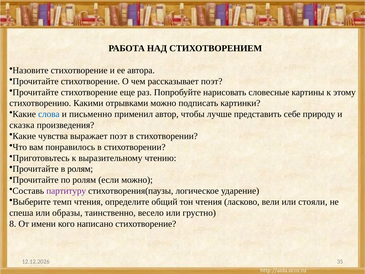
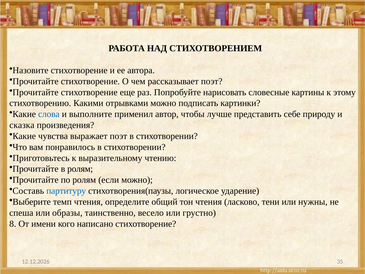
письменно: письменно -> выполните (91, 114)
партитуру colour: purple -> blue (66, 191)
вели: вели -> тени (271, 202)
стояли: стояли -> нужны (313, 202)
